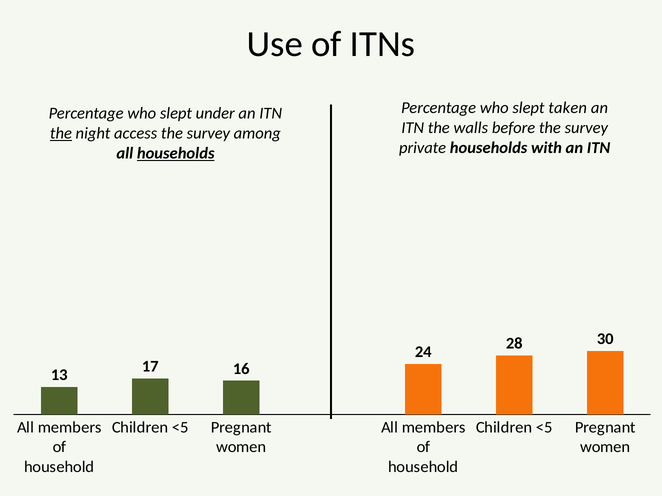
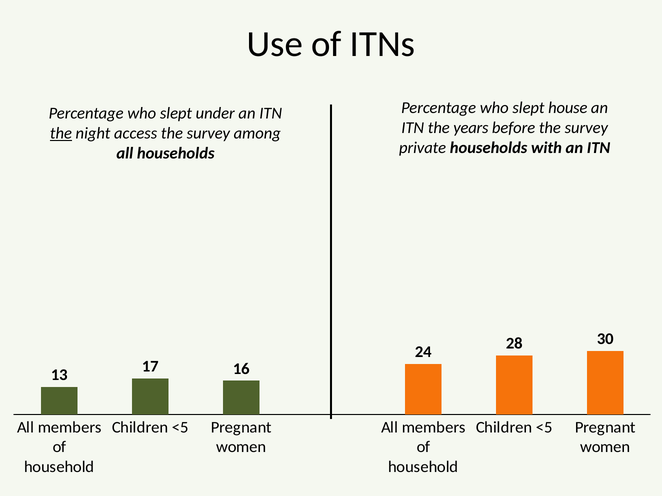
taken: taken -> house (568, 108)
walls: walls -> years (471, 128)
households underline: present -> none (176, 153)
